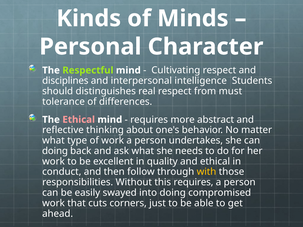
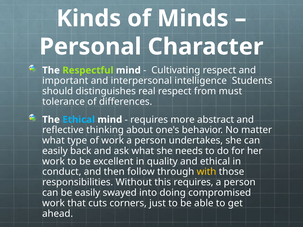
disciplines: disciplines -> important (65, 81)
Ethical colour: pink -> light blue (79, 120)
doing: doing -> easily (55, 151)
